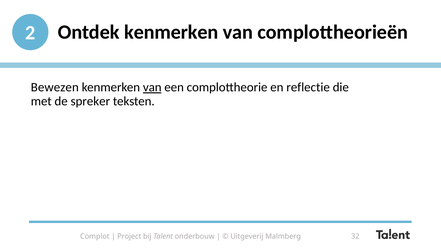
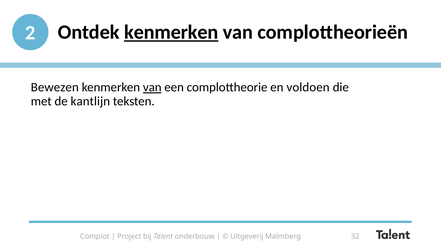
kenmerken underline: none -> present (171, 32)
reflectie: reflectie -> voldoen (308, 87)
spreker: spreker -> kantlijn (90, 101)
